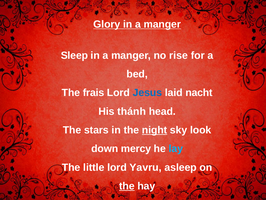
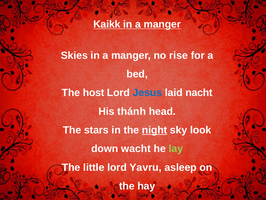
Glory: Glory -> Kaikk (107, 24)
Sleep: Sleep -> Skies (74, 55)
frais: frais -> host (94, 93)
mercy: mercy -> wacht (136, 148)
lay colour: light blue -> light green (176, 148)
the underline: present -> none (127, 186)
